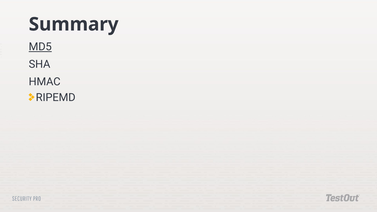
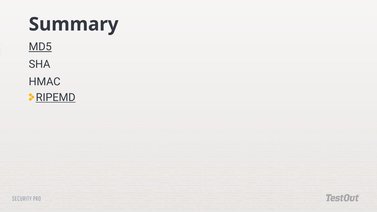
RIPEMD underline: none -> present (56, 98)
